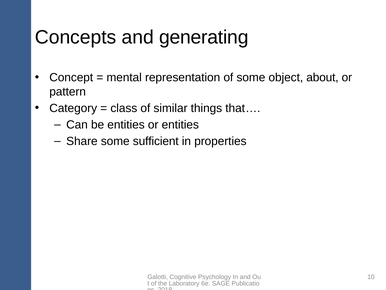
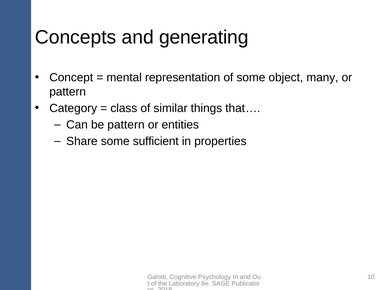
about: about -> many (322, 77)
be entities: entities -> pattern (126, 125)
